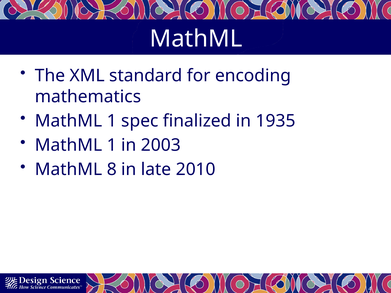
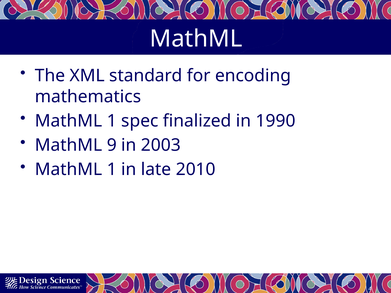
1935: 1935 -> 1990 (276, 121)
1: 1 -> 9 (112, 145)
8: 8 -> 1 (112, 170)
